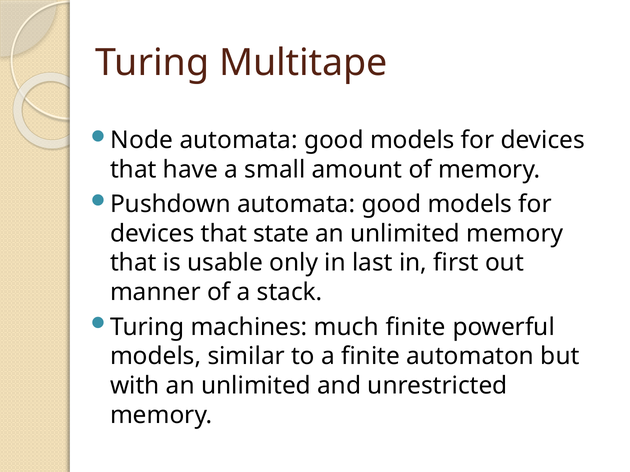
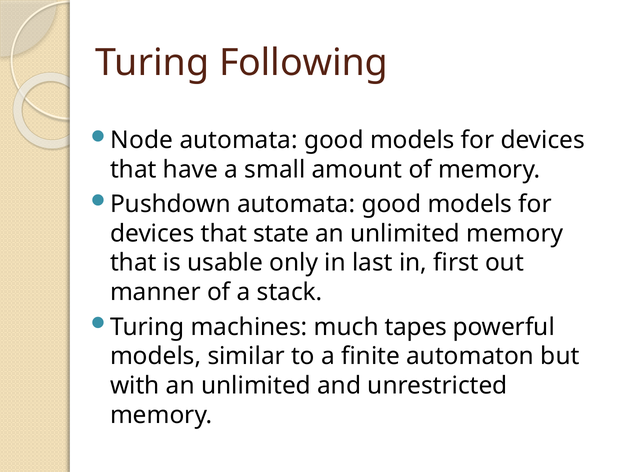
Multitape: Multitape -> Following (303, 63)
much finite: finite -> tapes (416, 327)
